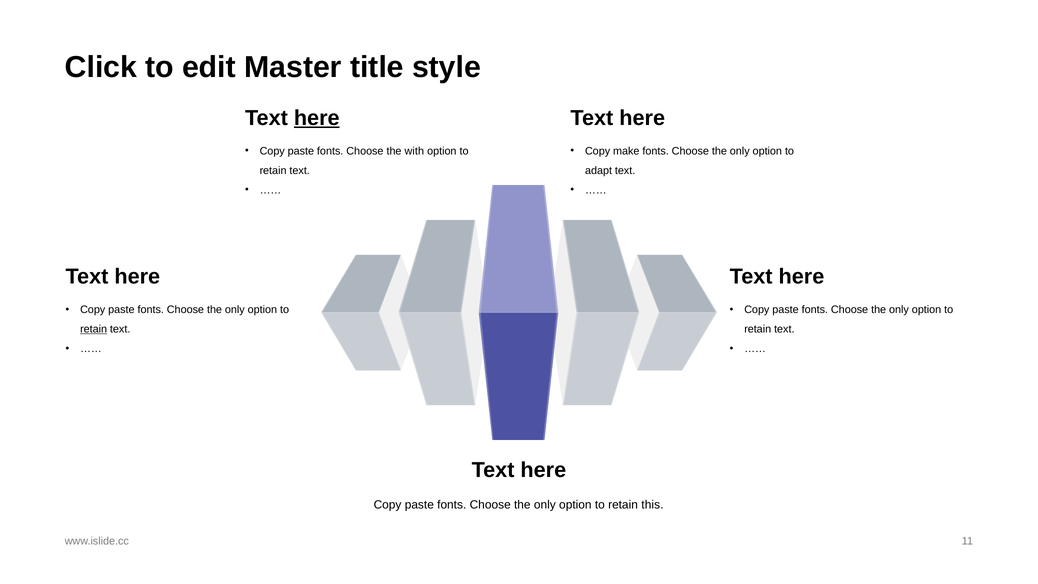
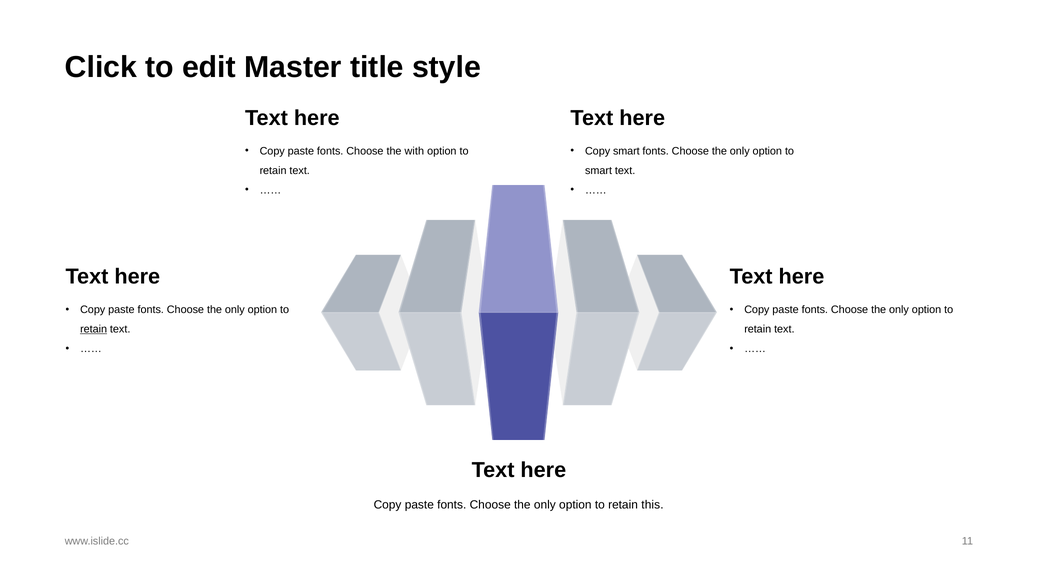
here underline: present -> none (317, 118)
Copy make: make -> smart (626, 151)
adapt: adapt -> smart (599, 171)
